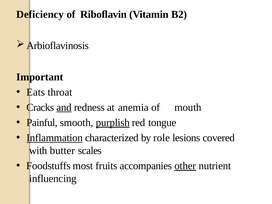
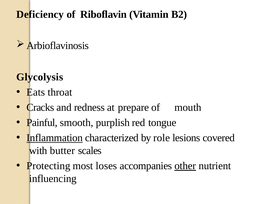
Important: Important -> Glycolysis (40, 77)
and underline: present -> none (64, 107)
anemia: anemia -> prepare (133, 107)
purplish underline: present -> none (113, 123)
Foodstuffs: Foodstuffs -> Protecting (48, 166)
fruits: fruits -> loses (106, 166)
